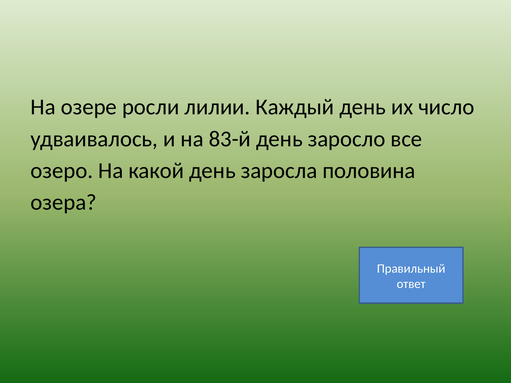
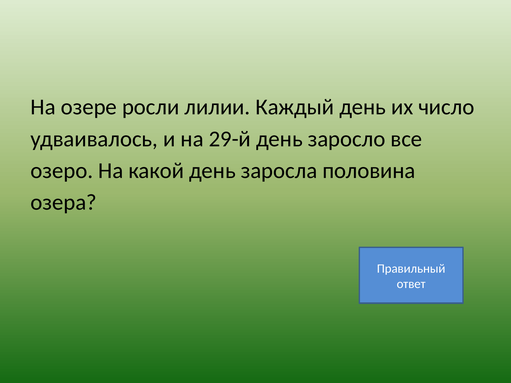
83-й: 83-й -> 29-й (230, 139)
